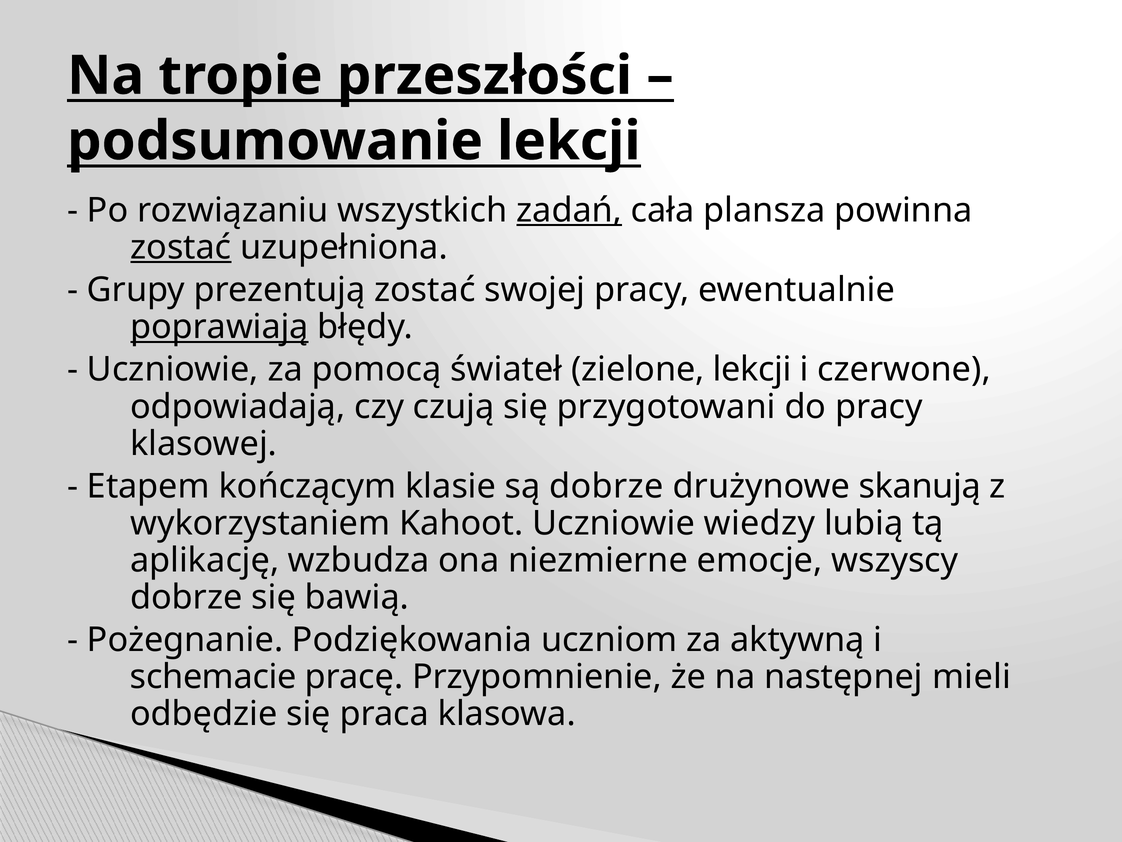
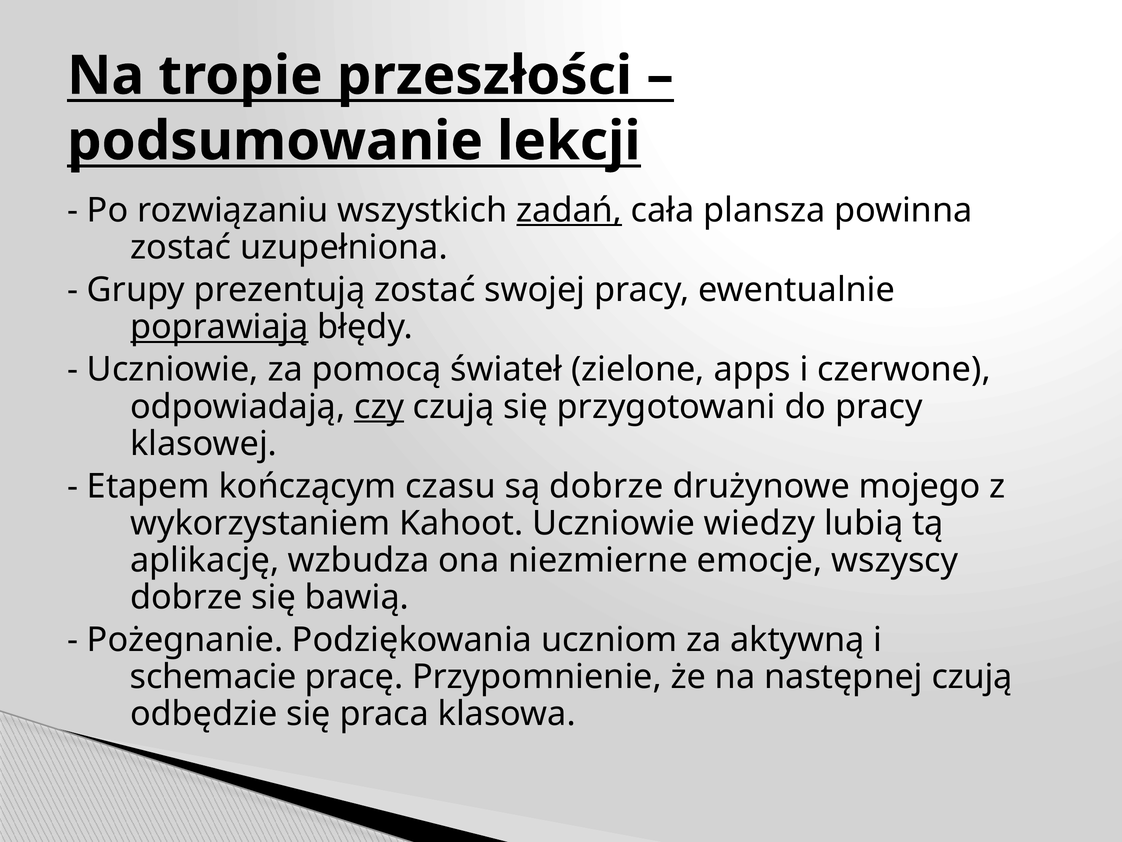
zostać underline: present -> none (181, 247)
zielone lekcji: lekcji -> apps (752, 369)
czy underline: none -> present (379, 406)
klasie: klasie -> czasu (450, 486)
skanują: skanują -> mojego (920, 486)
następnej mieli: mieli -> czują (972, 677)
